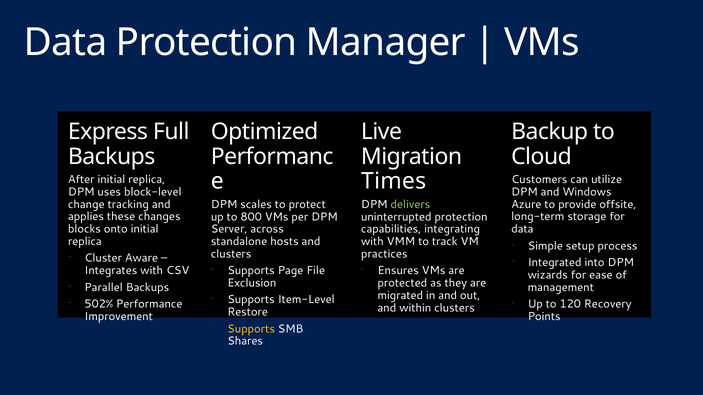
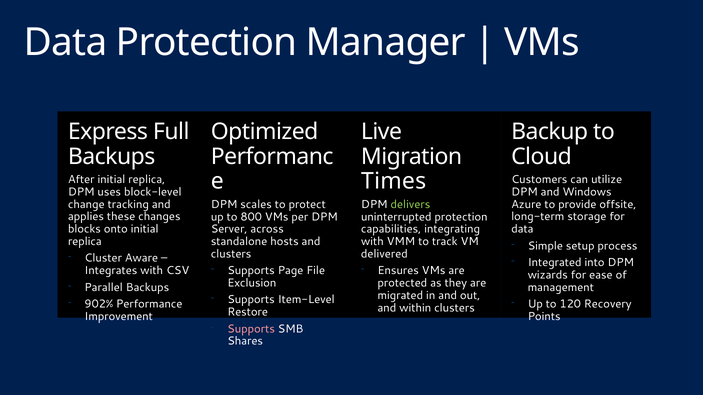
practices: practices -> delivered (384, 254)
502%: 502% -> 902% (99, 304)
Supports colour: yellow -> pink (251, 329)
